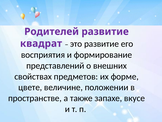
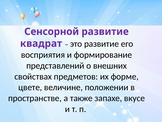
Родителей: Родителей -> Сенсорной (52, 31)
